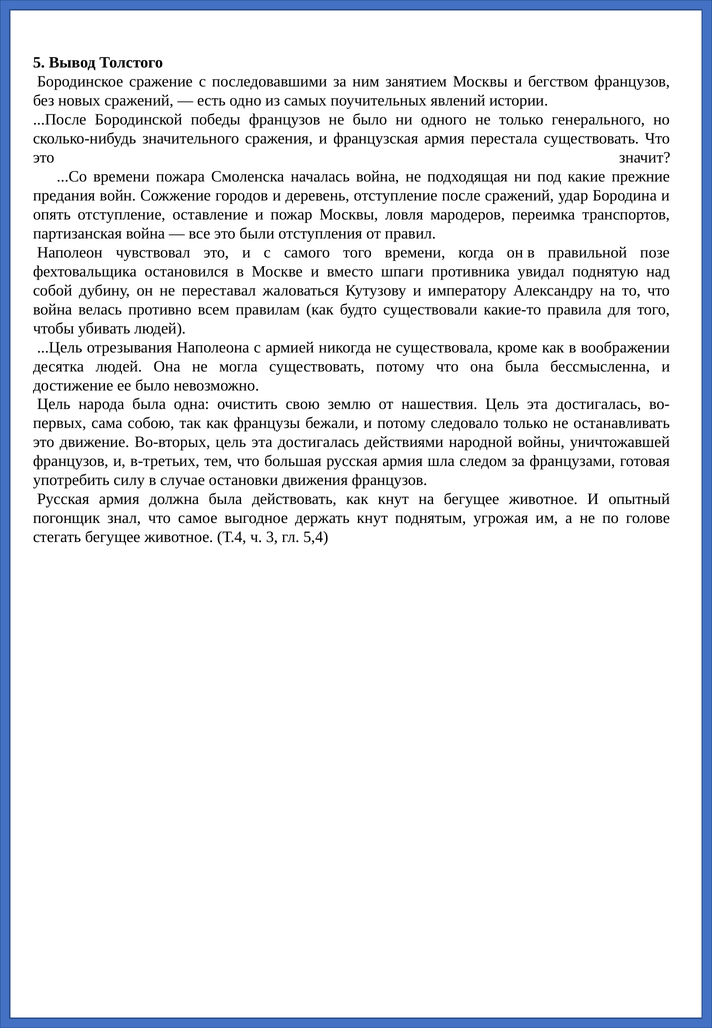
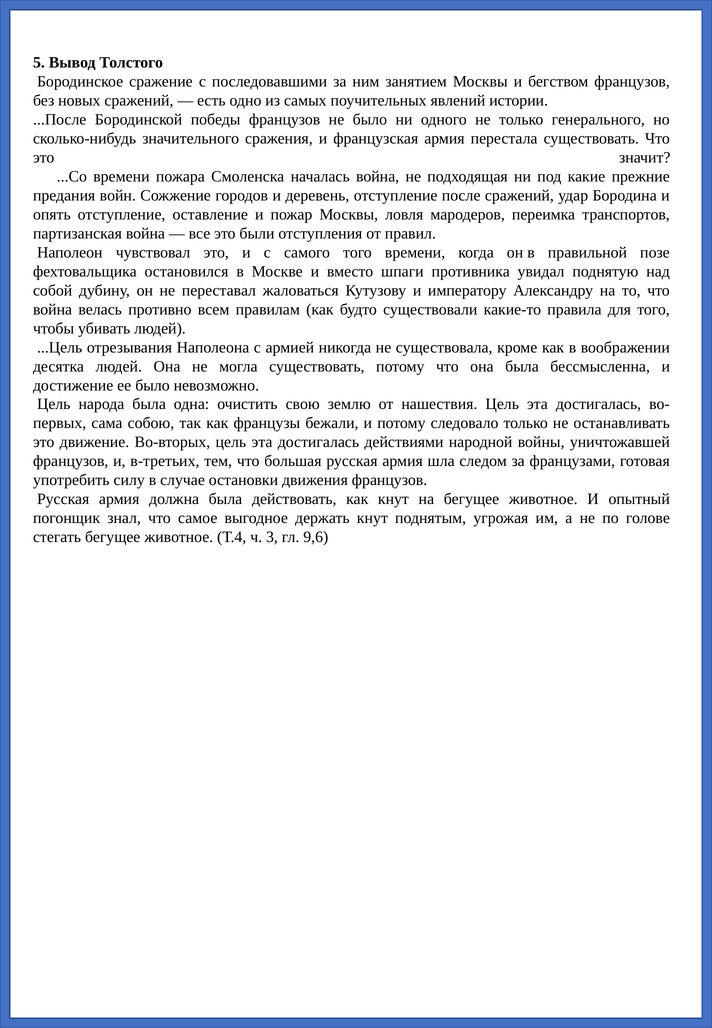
5,4: 5,4 -> 9,6 (316, 537)
